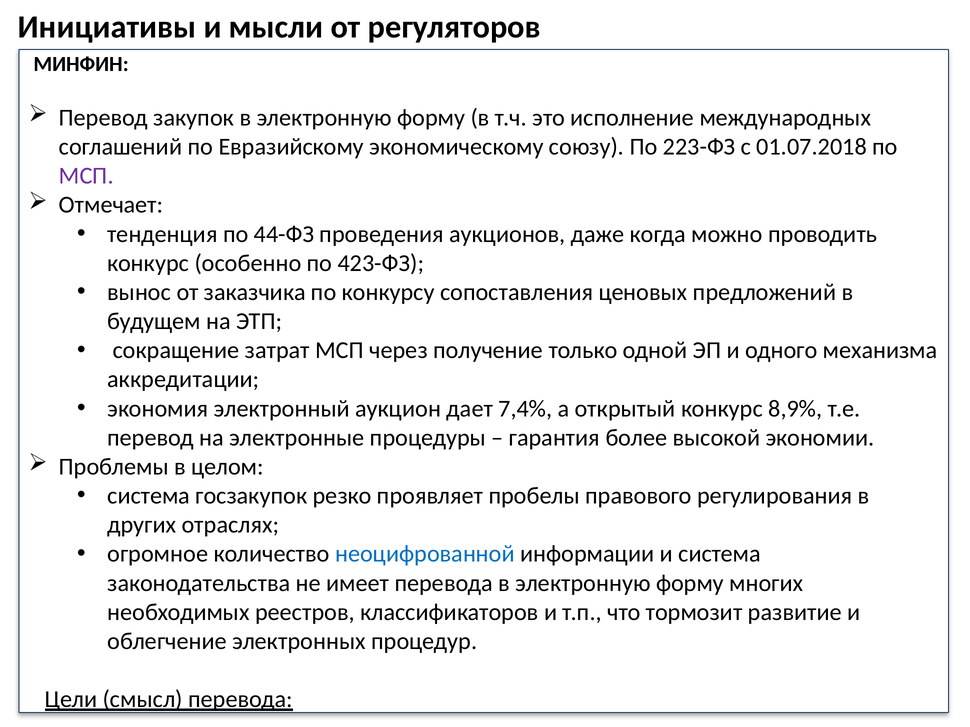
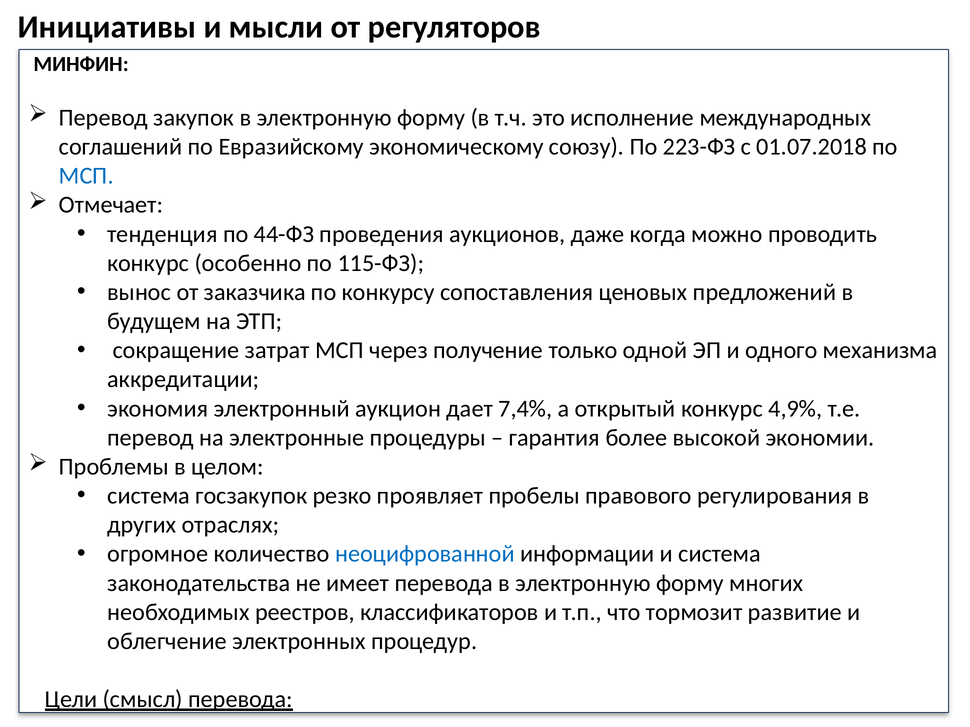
МСП colour: purple -> blue (86, 176)
423-ФЗ: 423-ФЗ -> 115-ФЗ (381, 263)
8,9%: 8,9% -> 4,9% (795, 409)
